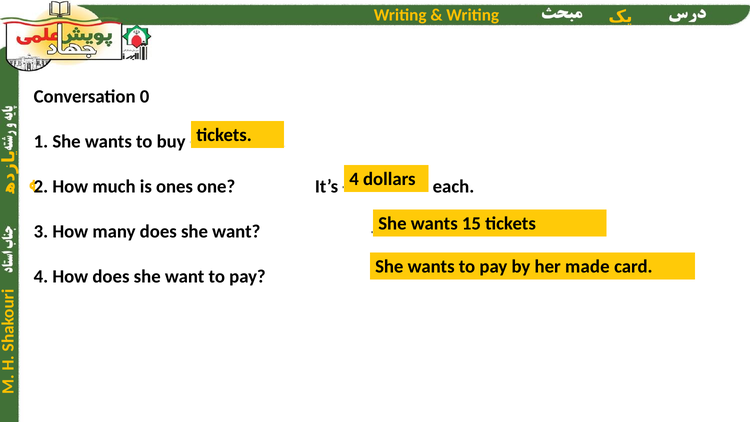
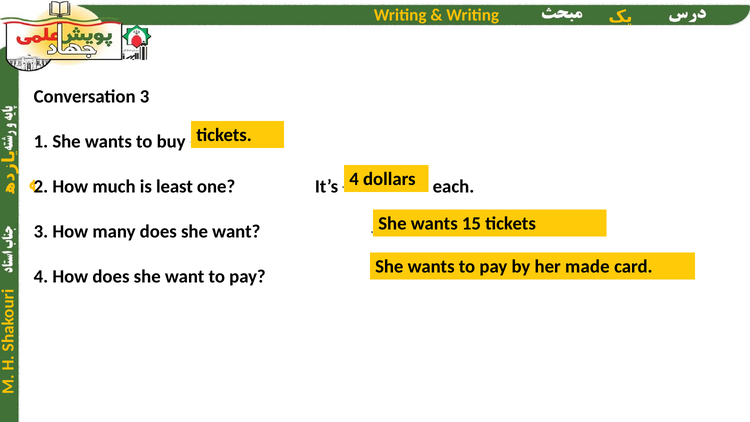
Conversation 0: 0 -> 3 (145, 96)
ones: ones -> least (174, 186)
